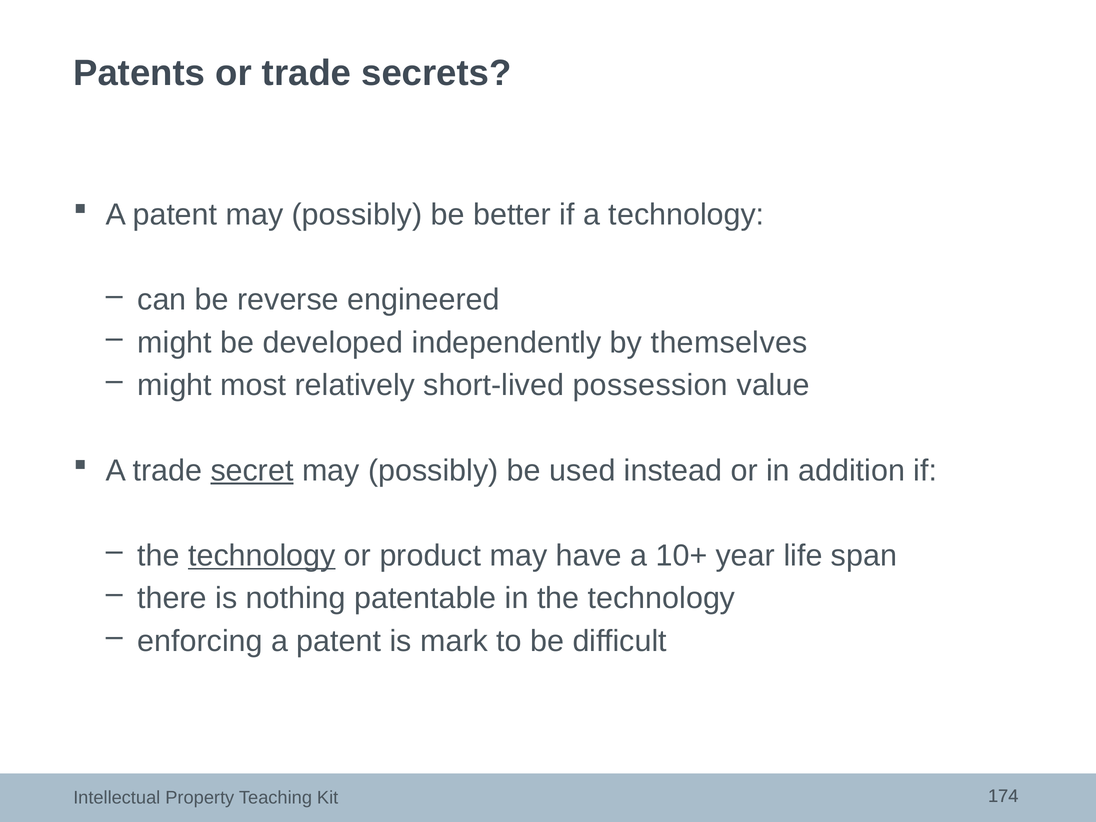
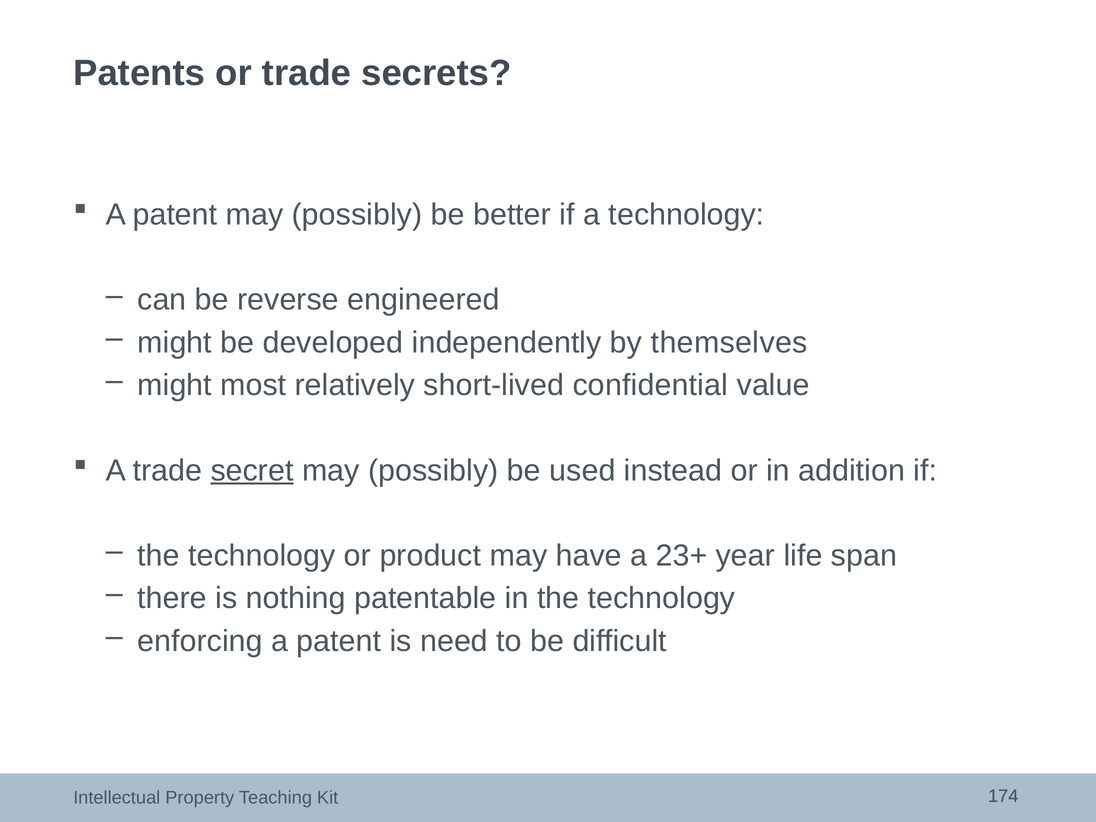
possession: possession -> confidential (650, 385)
technology underline: present -> none (262, 556)
10+: 10+ -> 23+ (681, 556)
mark: mark -> need (454, 641)
